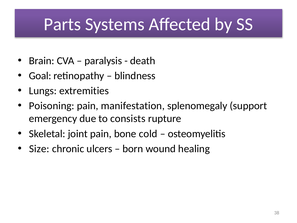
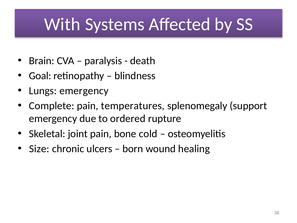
Parts: Parts -> With (62, 24)
Lungs extremities: extremities -> emergency (84, 91)
Poisoning: Poisoning -> Complete (52, 106)
manifestation: manifestation -> temperatures (133, 106)
consists: consists -> ordered (128, 119)
